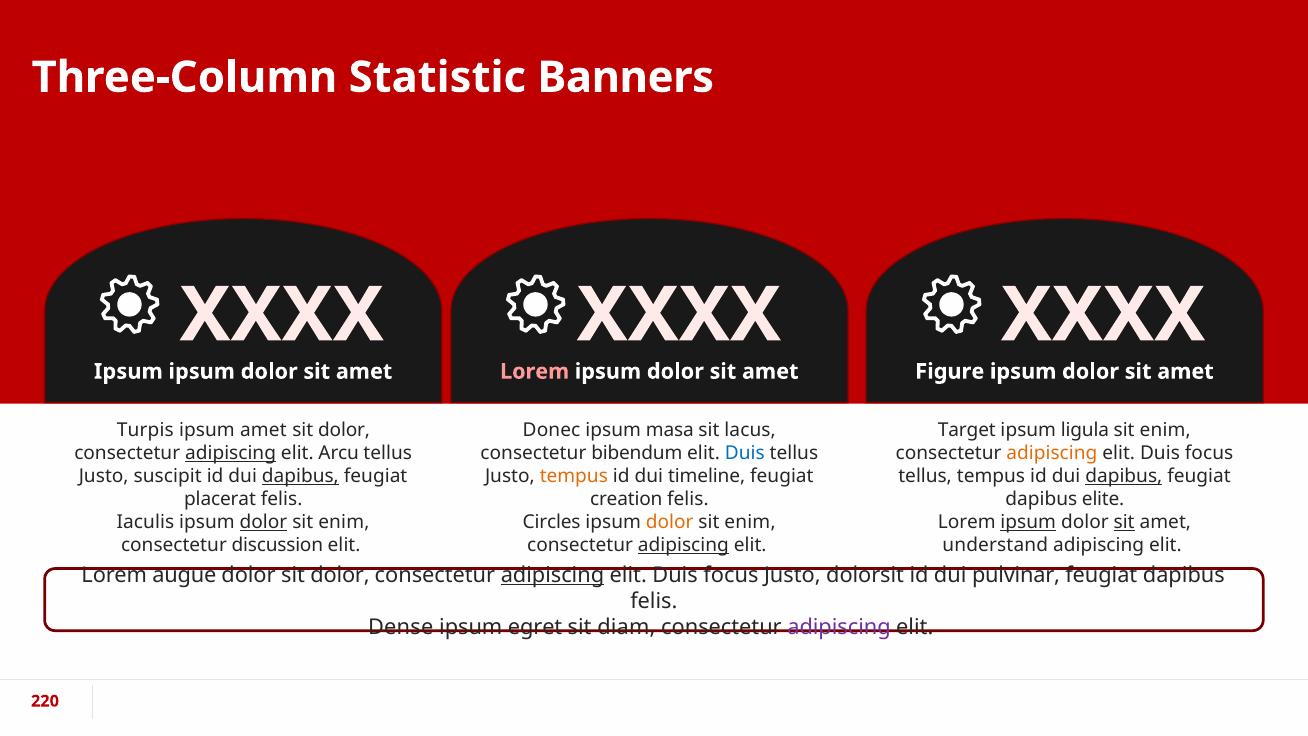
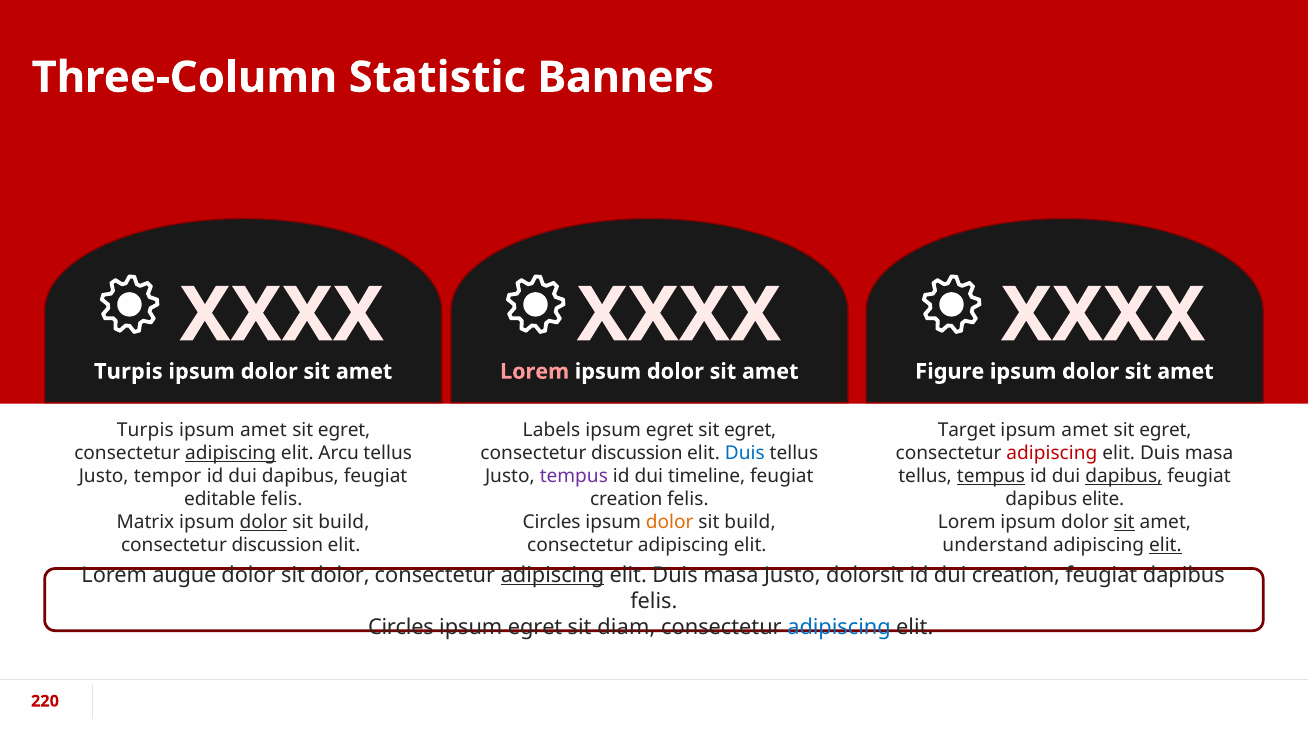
Ipsum: Ipsum -> Turpis (128, 371)
dolor: dolor -> egret (344, 430)
Donec: Donec -> Labels (552, 430)
masa: masa -> egret (670, 430)
lacus: lacus -> egret (750, 430)
ligula: ligula -> amet (1085, 430)
enim: enim -> egret (1165, 430)
bibendum: bibendum -> discussion (637, 453)
adipiscing colour: orange -> red (1052, 453)
focus: focus -> masa (1209, 453)
suscipit: suscipit -> tempor (168, 476)
dapibus underline: present -> none (300, 476)
tempus colour: orange -> purple (574, 476)
tempus underline: none -> present (991, 476)
placerat: placerat -> editable (220, 499)
Iaculis: Iaculis -> Matrix (145, 522)
enim: enim -> build (344, 522)
enim: enim -> build (750, 522)
ipsum underline: present -> none (1028, 522)
adipiscing underline: present -> none (683, 545)
elit underline: none -> present (1165, 545)
focus: focus -> masa (731, 575)
dui pulvinar: pulvinar -> creation (1016, 575)
Dense: Dense -> Circles (401, 627)
adipiscing colour: purple -> blue (839, 627)
